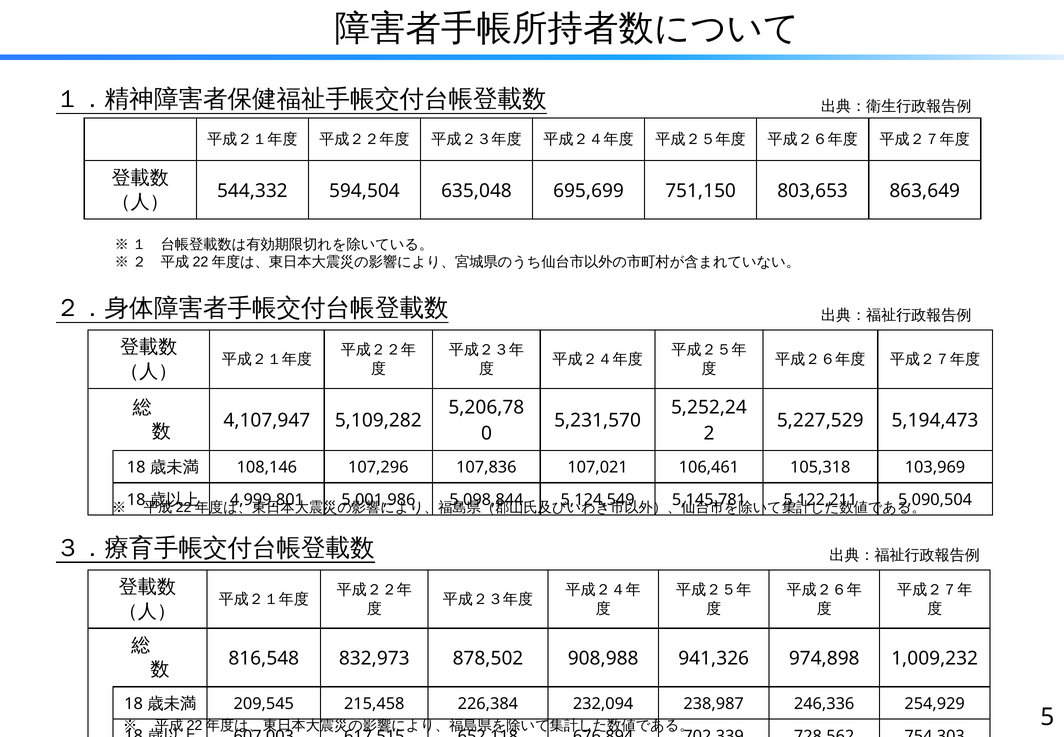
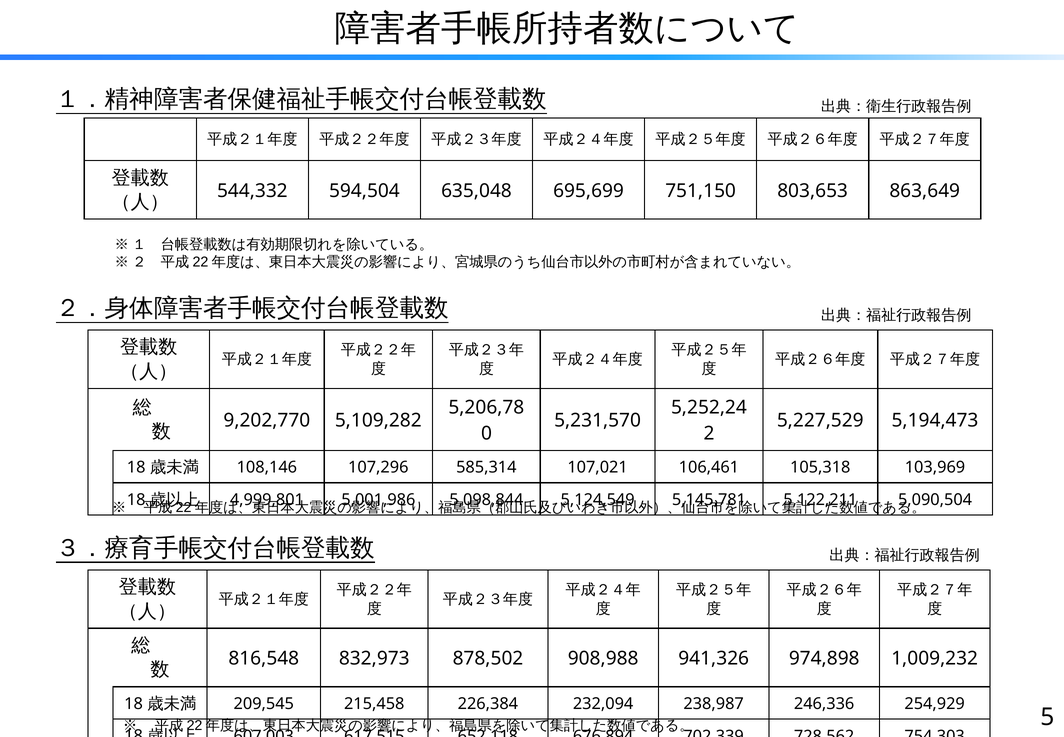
4,107,947: 4,107,947 -> 9,202,770 (267, 420)
107,836: 107,836 -> 585,314 (486, 467)
